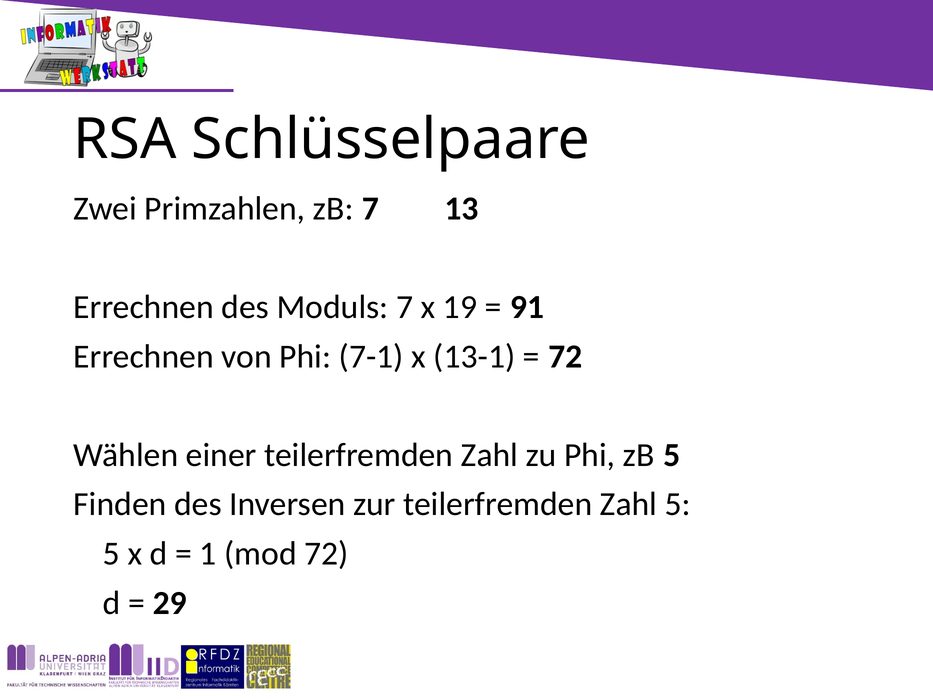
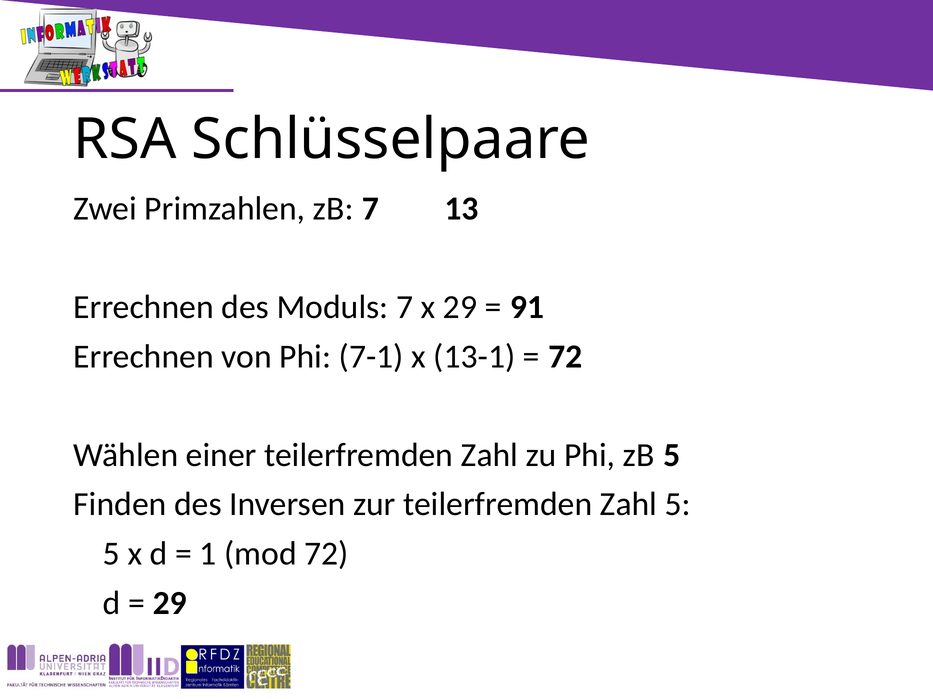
x 19: 19 -> 29 (460, 308)
